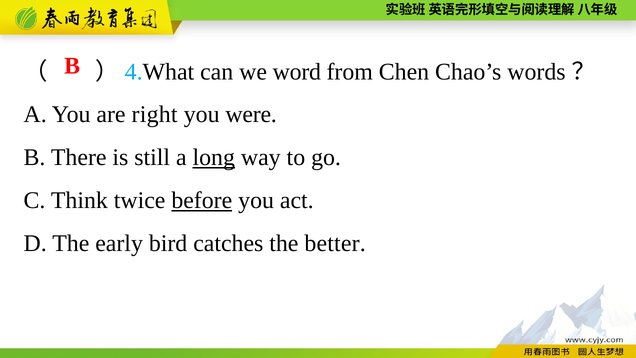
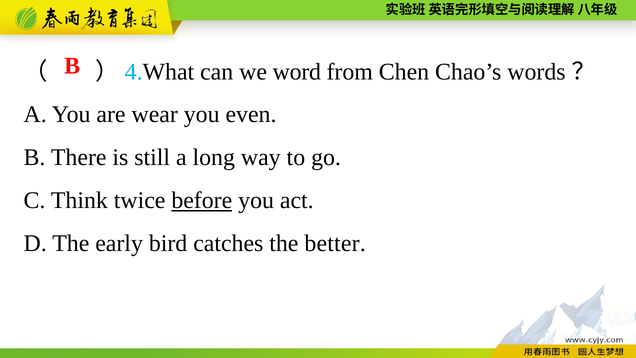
right: right -> wear (155, 115)
were: were -> even (251, 115)
long underline: present -> none (214, 157)
